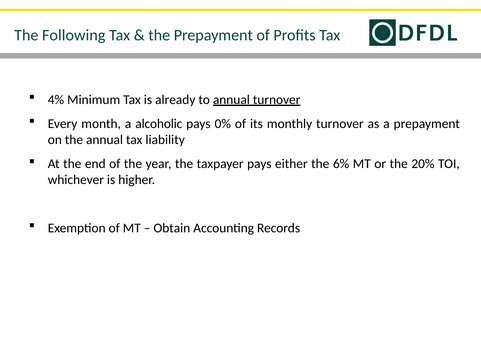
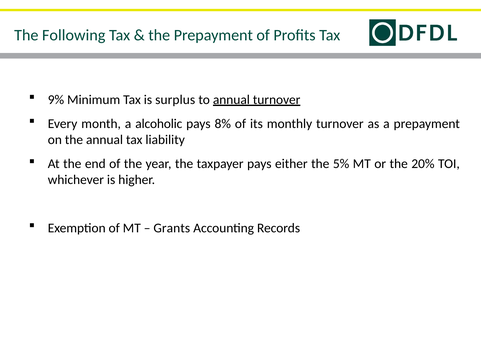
4%: 4% -> 9% (56, 100)
already: already -> surplus (175, 100)
0%: 0% -> 8% (223, 124)
6%: 6% -> 5% (341, 164)
Obtain: Obtain -> Grants (172, 228)
